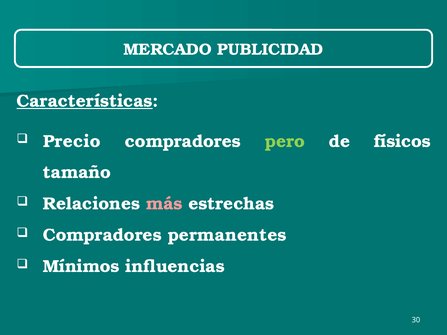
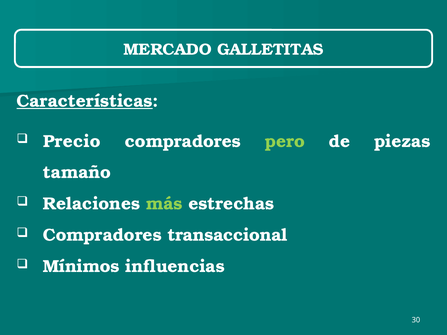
PUBLICIDAD: PUBLICIDAD -> GALLETITAS (270, 50)
físicos: físicos -> piezas (402, 141)
más colour: pink -> light green (164, 204)
permanentes: permanentes -> transaccional (227, 235)
